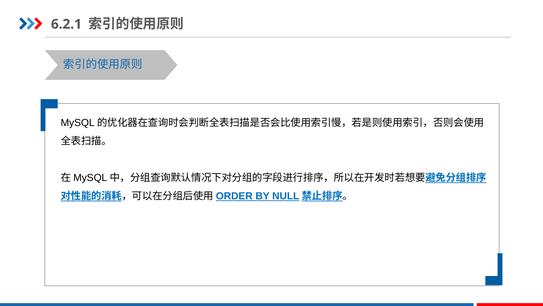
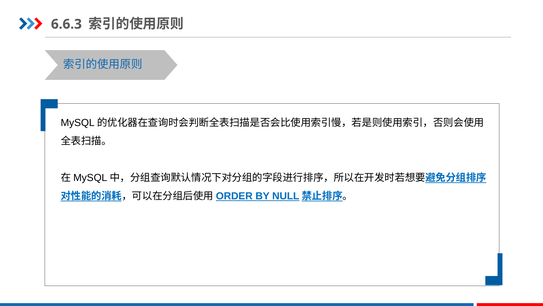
6.2.1: 6.2.1 -> 6.6.3 (66, 24)
